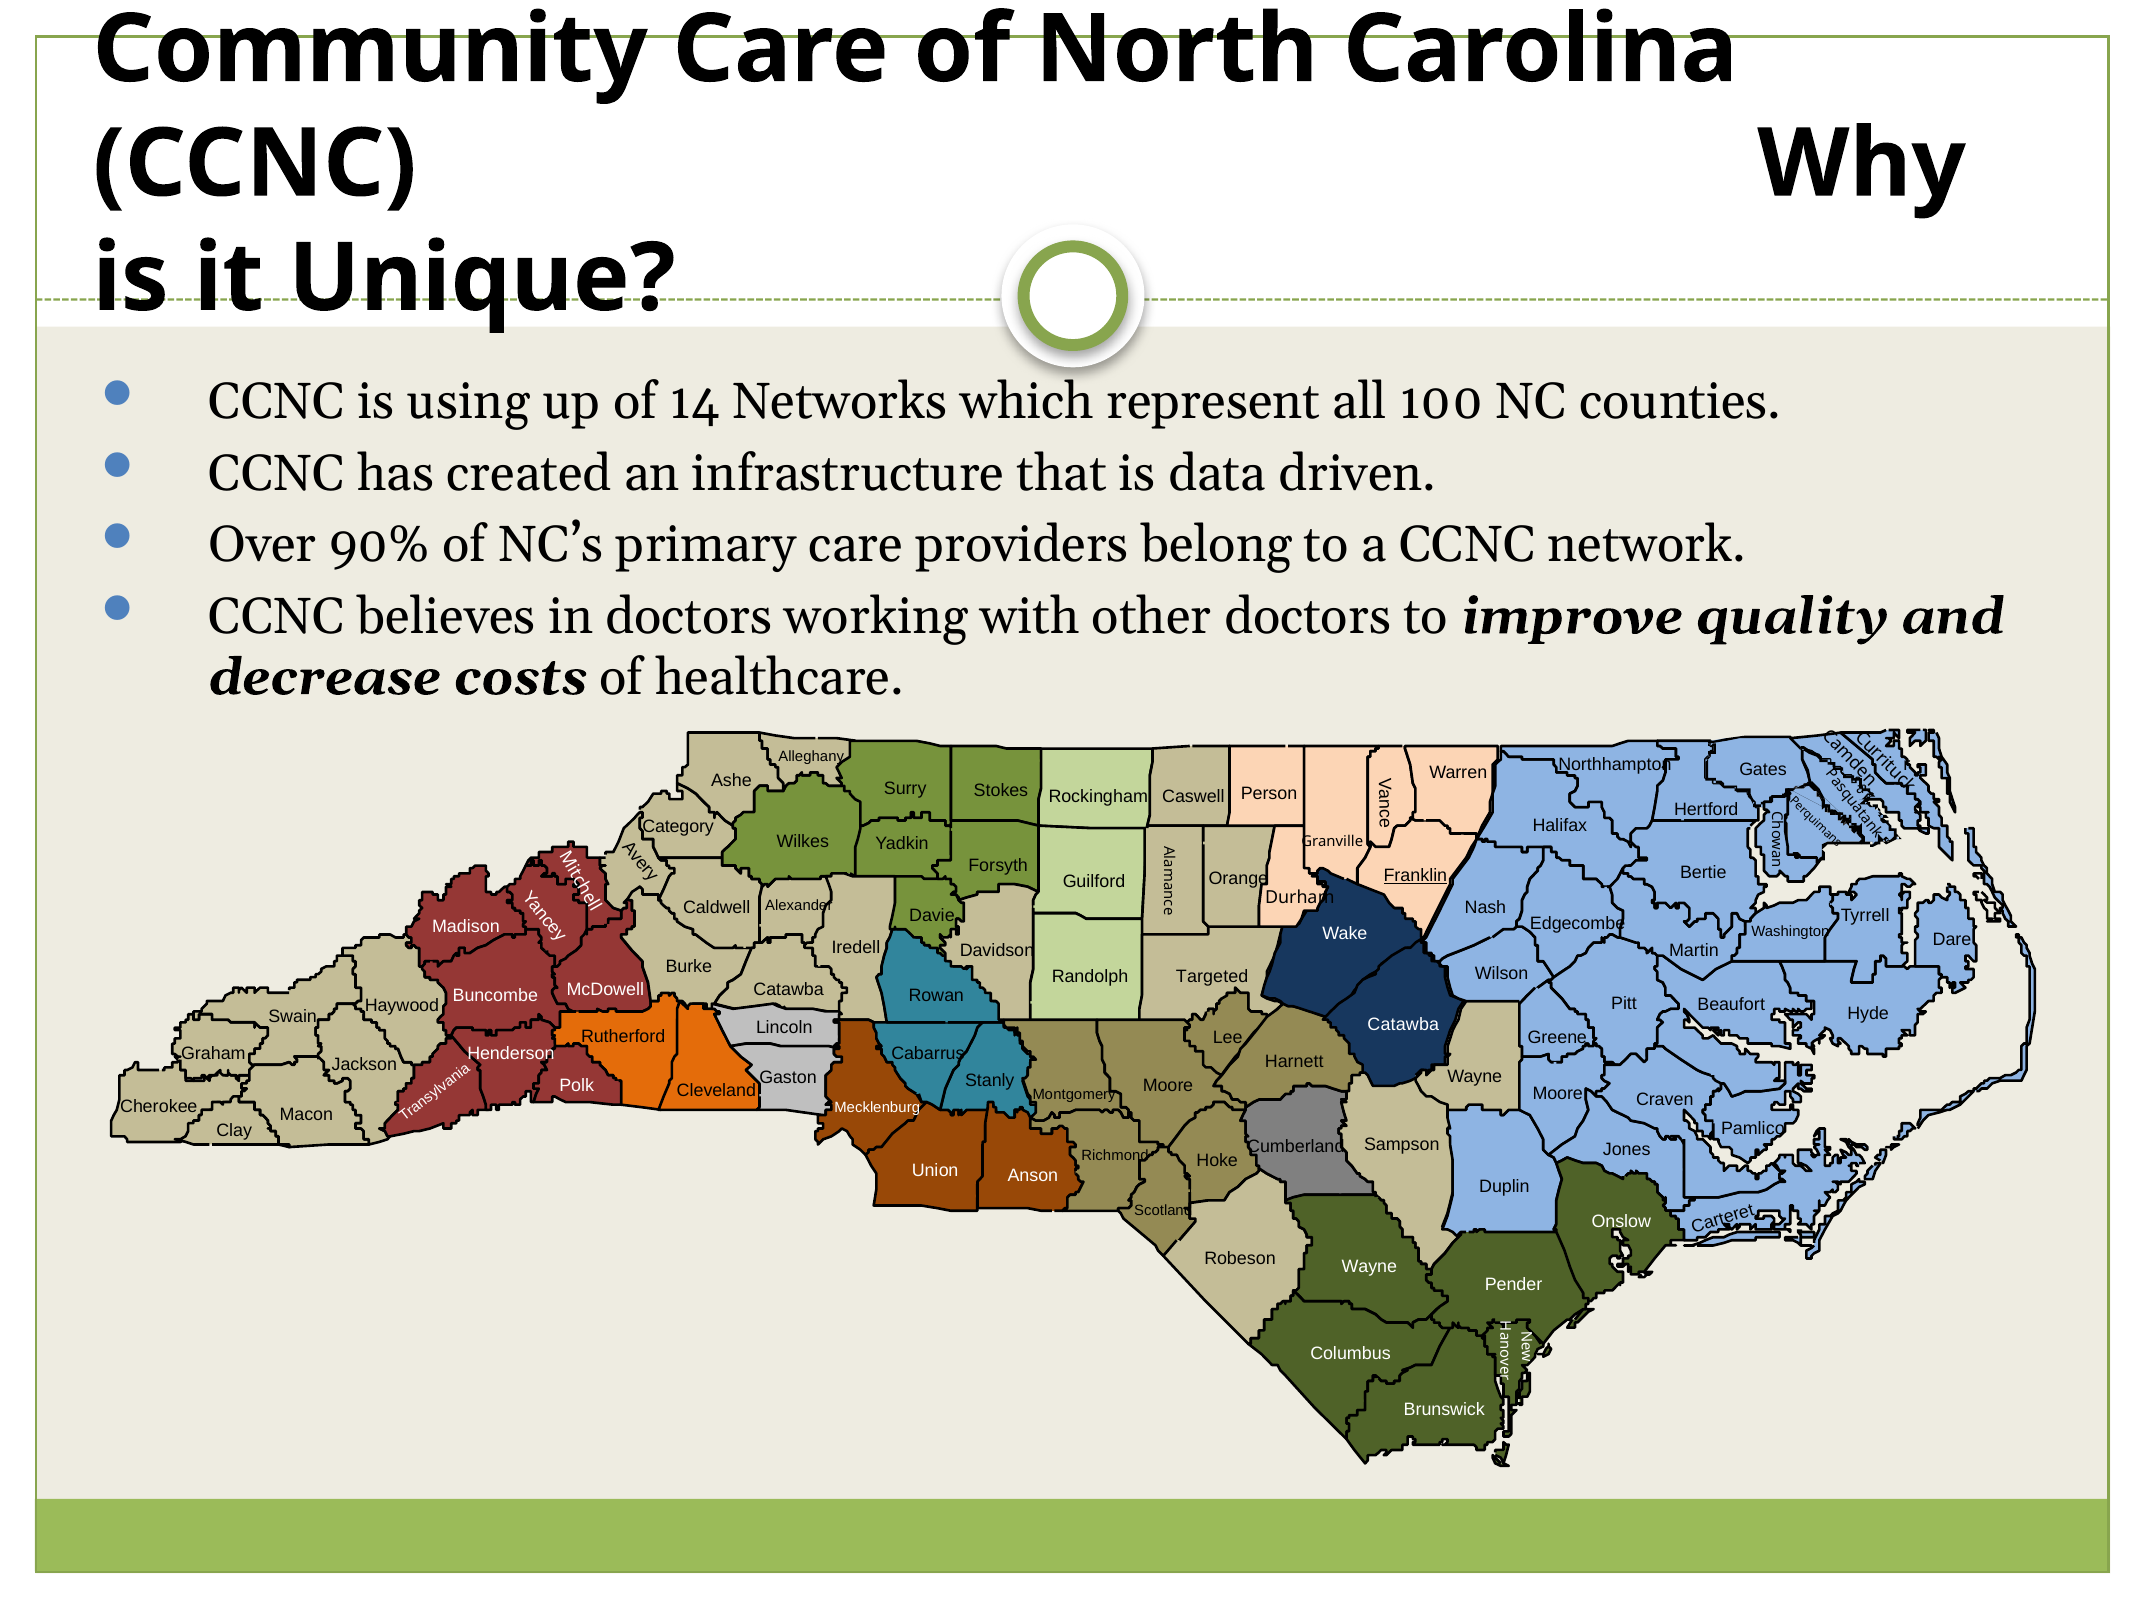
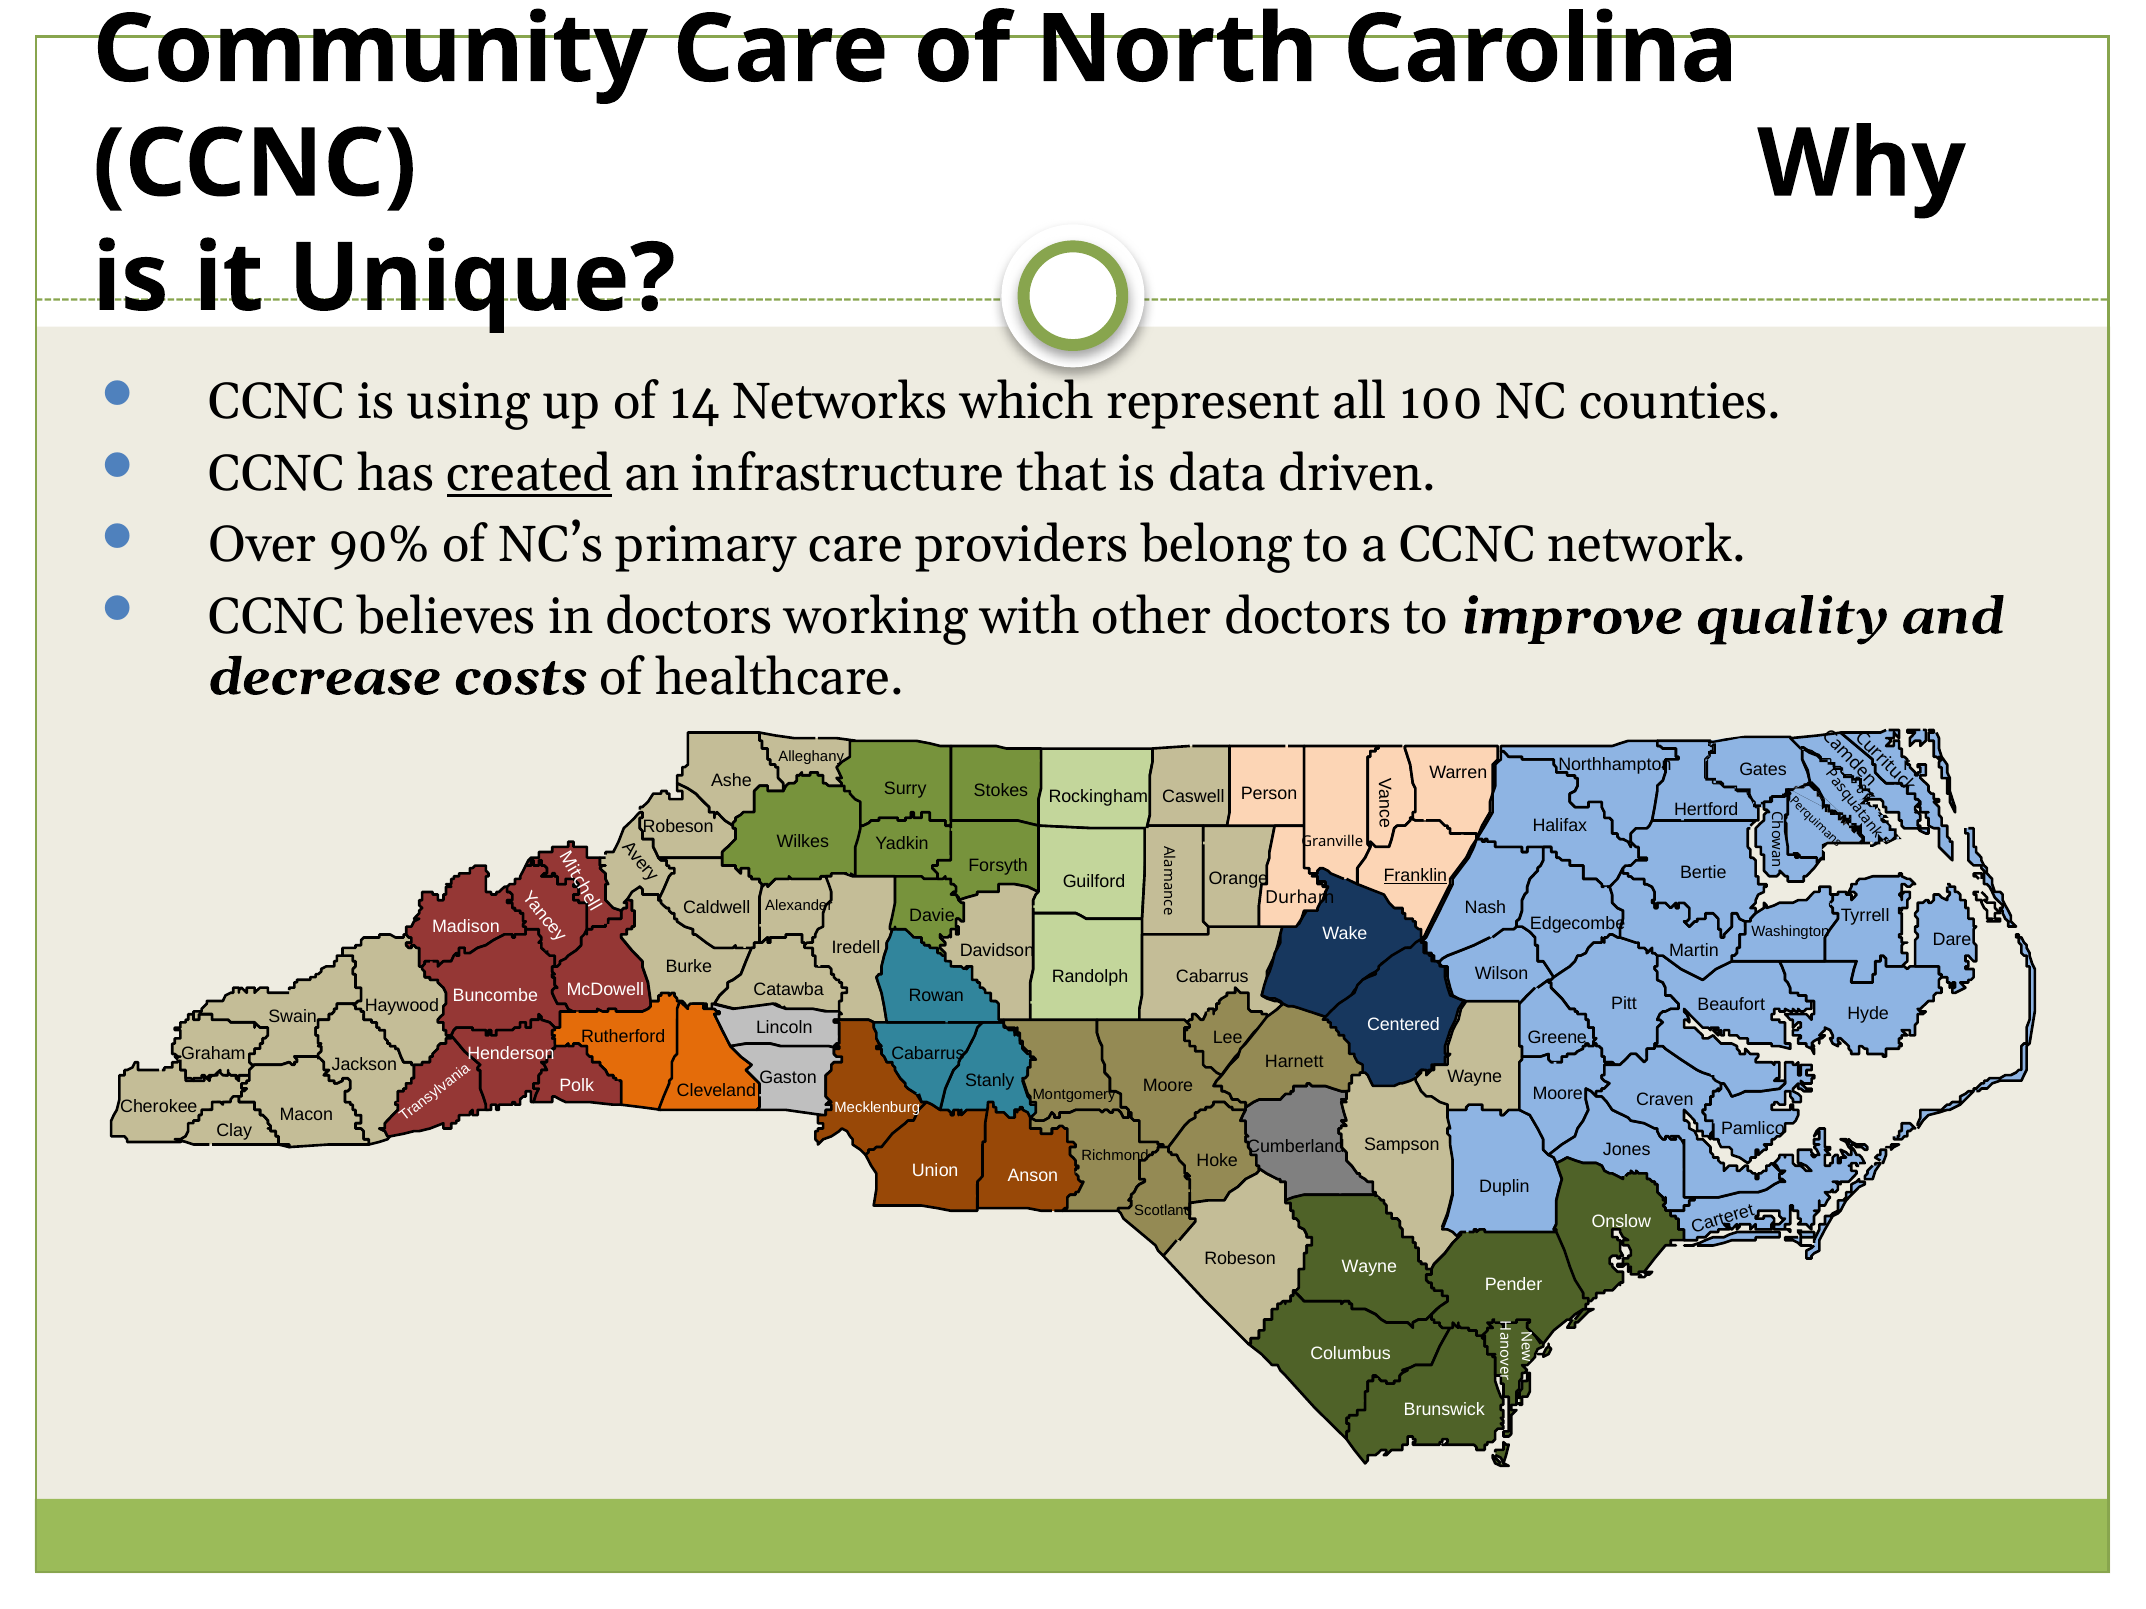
created underline: none -> present (529, 474)
Category: Category -> Robeson (678, 826)
Targeted: Targeted -> Cabarrus (1212, 977)
Catawba: Catawba -> Centered (1403, 1025)
